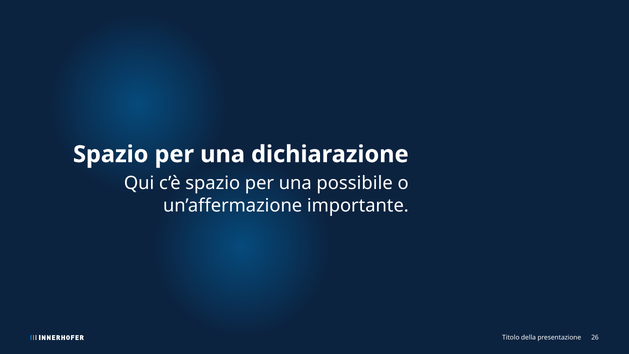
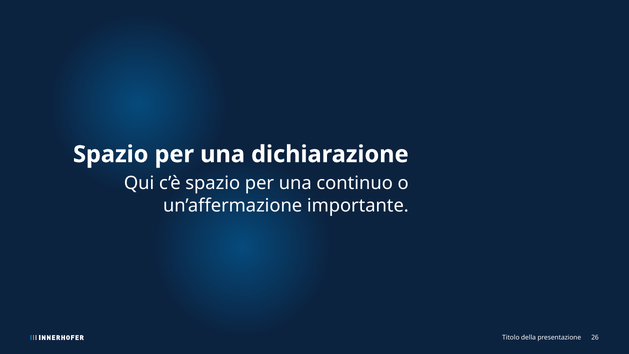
possibile: possibile -> continuo (355, 183)
